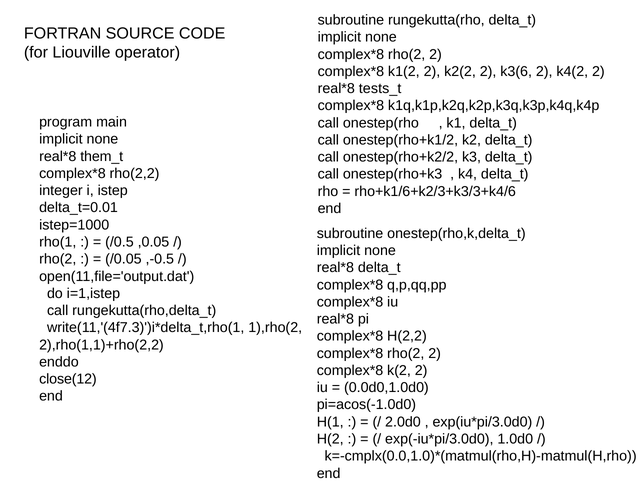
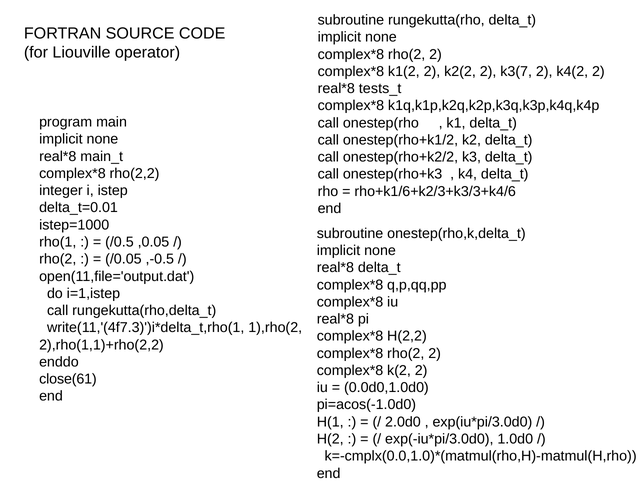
k3(6: k3(6 -> k3(7 (516, 72)
them_t: them_t -> main_t (102, 156)
close(12: close(12 -> close(61 (68, 379)
